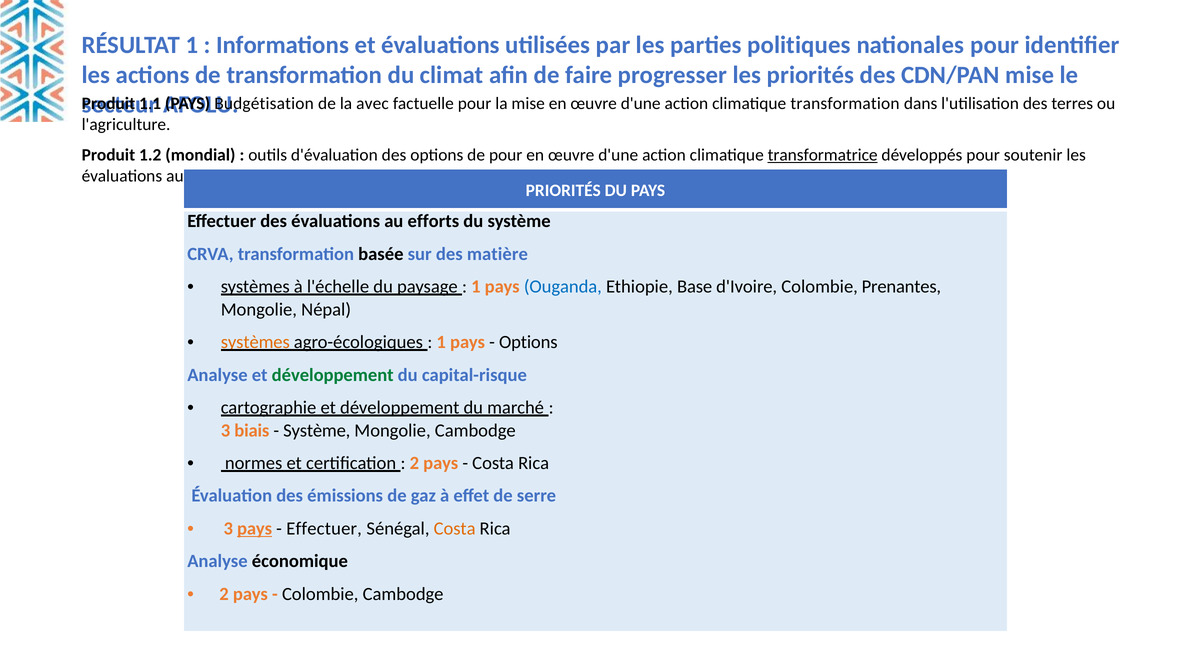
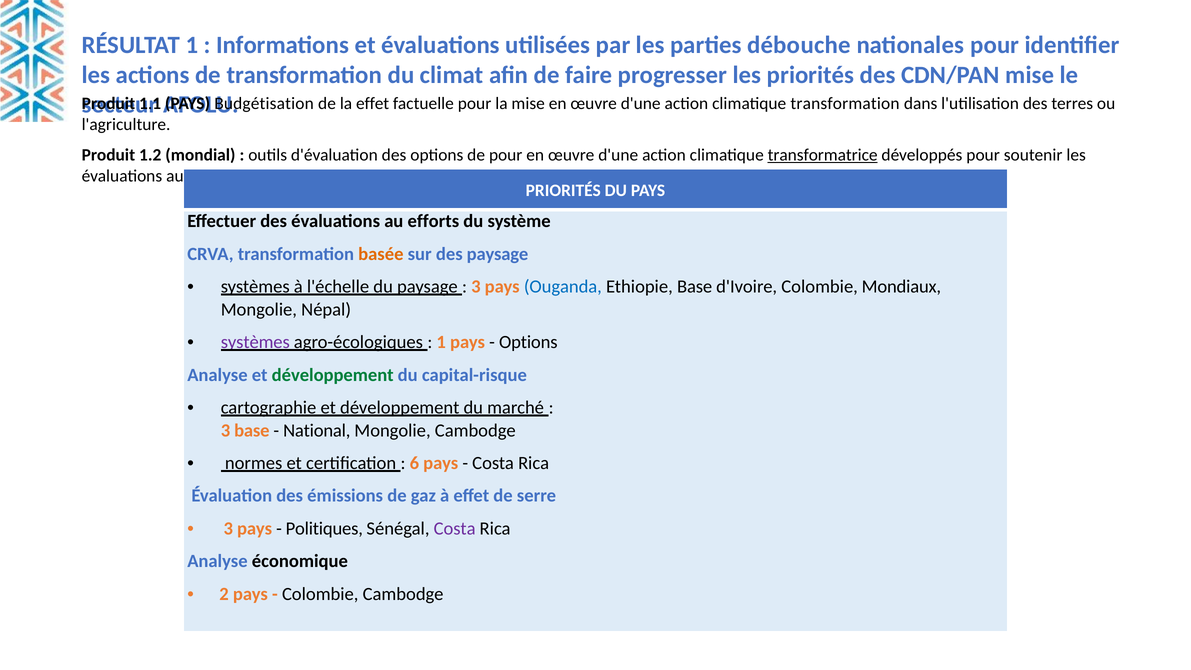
politiques: politiques -> débouche (799, 45)
la avec: avec -> effet (373, 103)
basée colour: black -> orange (381, 254)
des matière: matière -> paysage (498, 254)
1: 1 -> 3 (476, 287)
Prenantes: Prenantes -> Mondiaux (901, 287)
systèmes colour: orange -> purple (255, 342)
3 biais: biais -> base (252, 430)
Système: Système -> National (317, 430)
2: 2 -> 6 (414, 463)
pays underline: present -> none (255, 528)
Effectuer: Effectuer -> Politiques (324, 528)
Costa colour: orange -> purple (455, 528)
